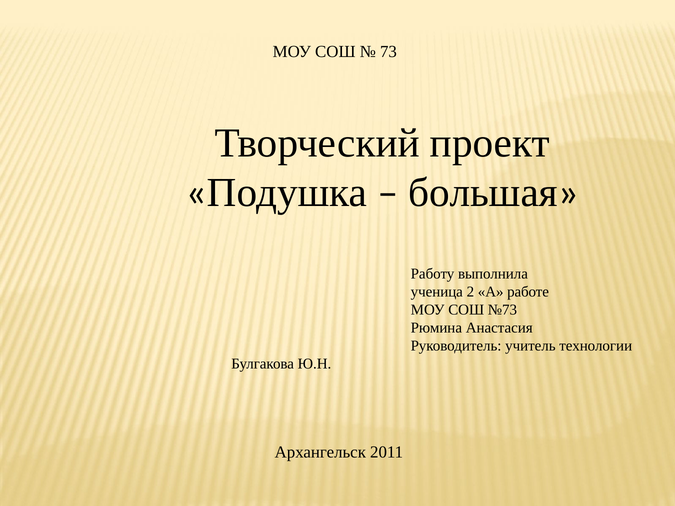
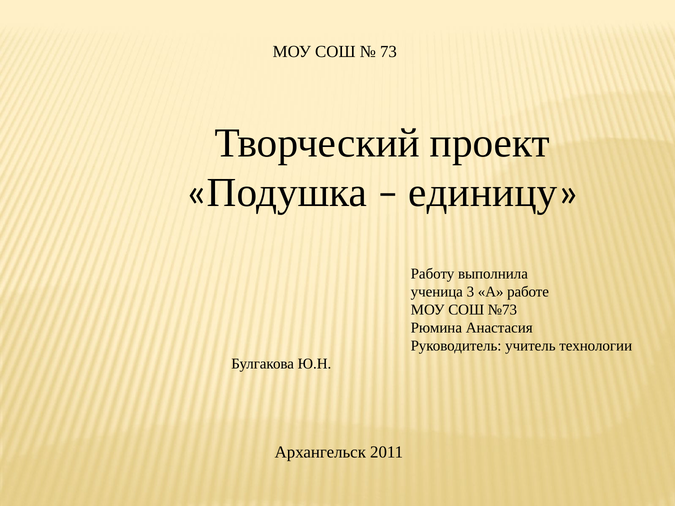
большая: большая -> единицу (483, 193)
2: 2 -> 3 (470, 292)
